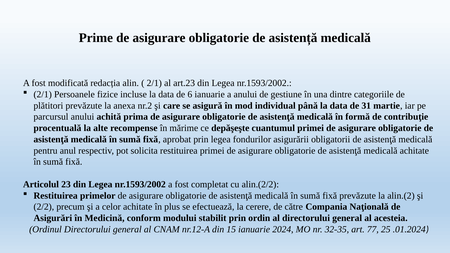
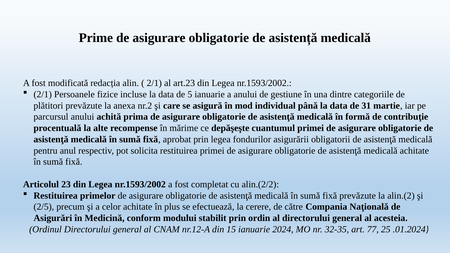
6: 6 -> 5 (190, 94)
2/2: 2/2 -> 2/5 (44, 207)
